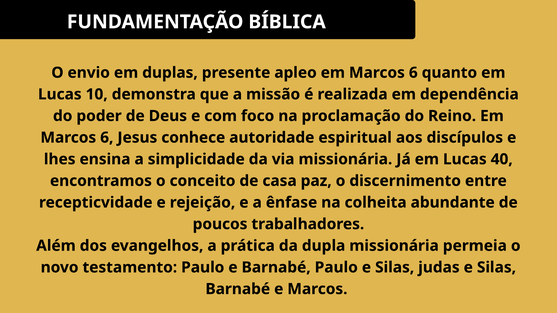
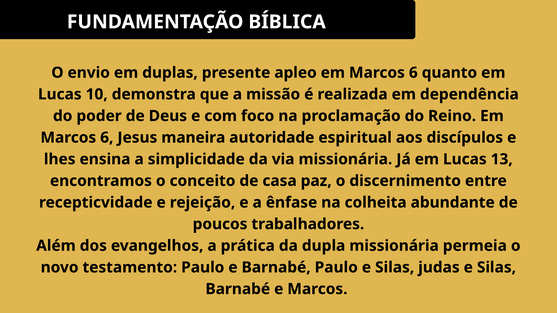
conhece: conhece -> maneira (193, 138)
40: 40 -> 13 (502, 159)
